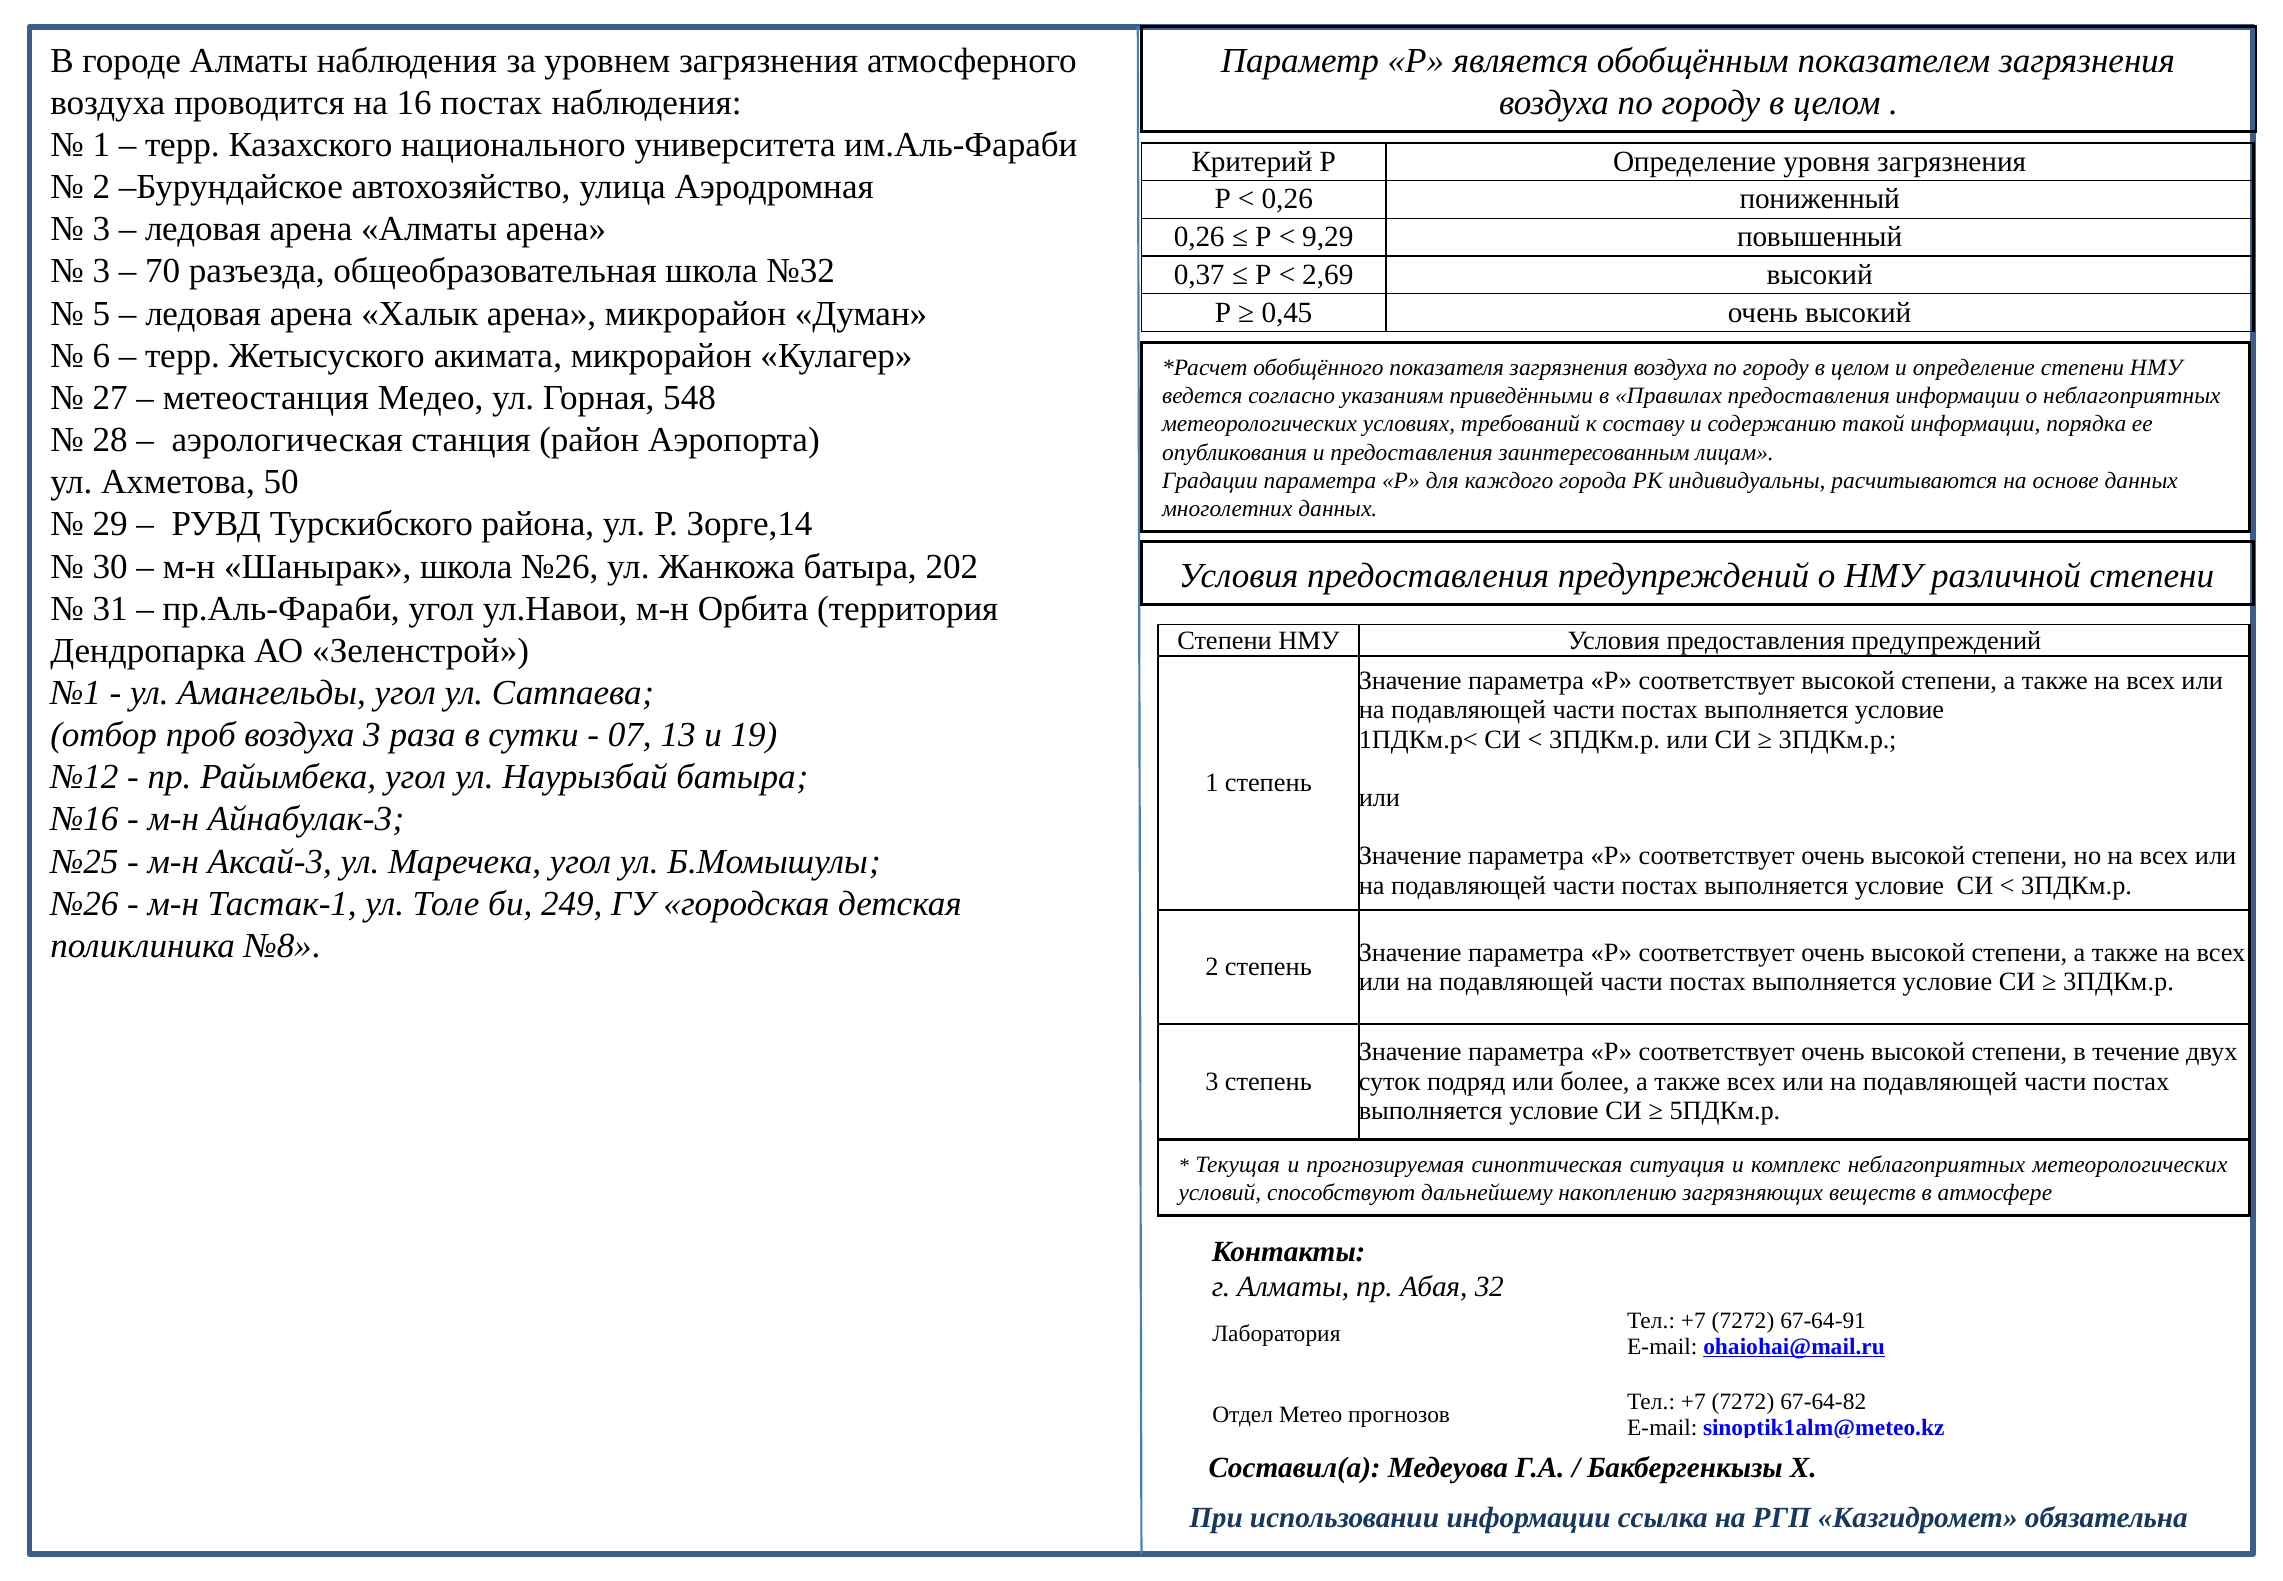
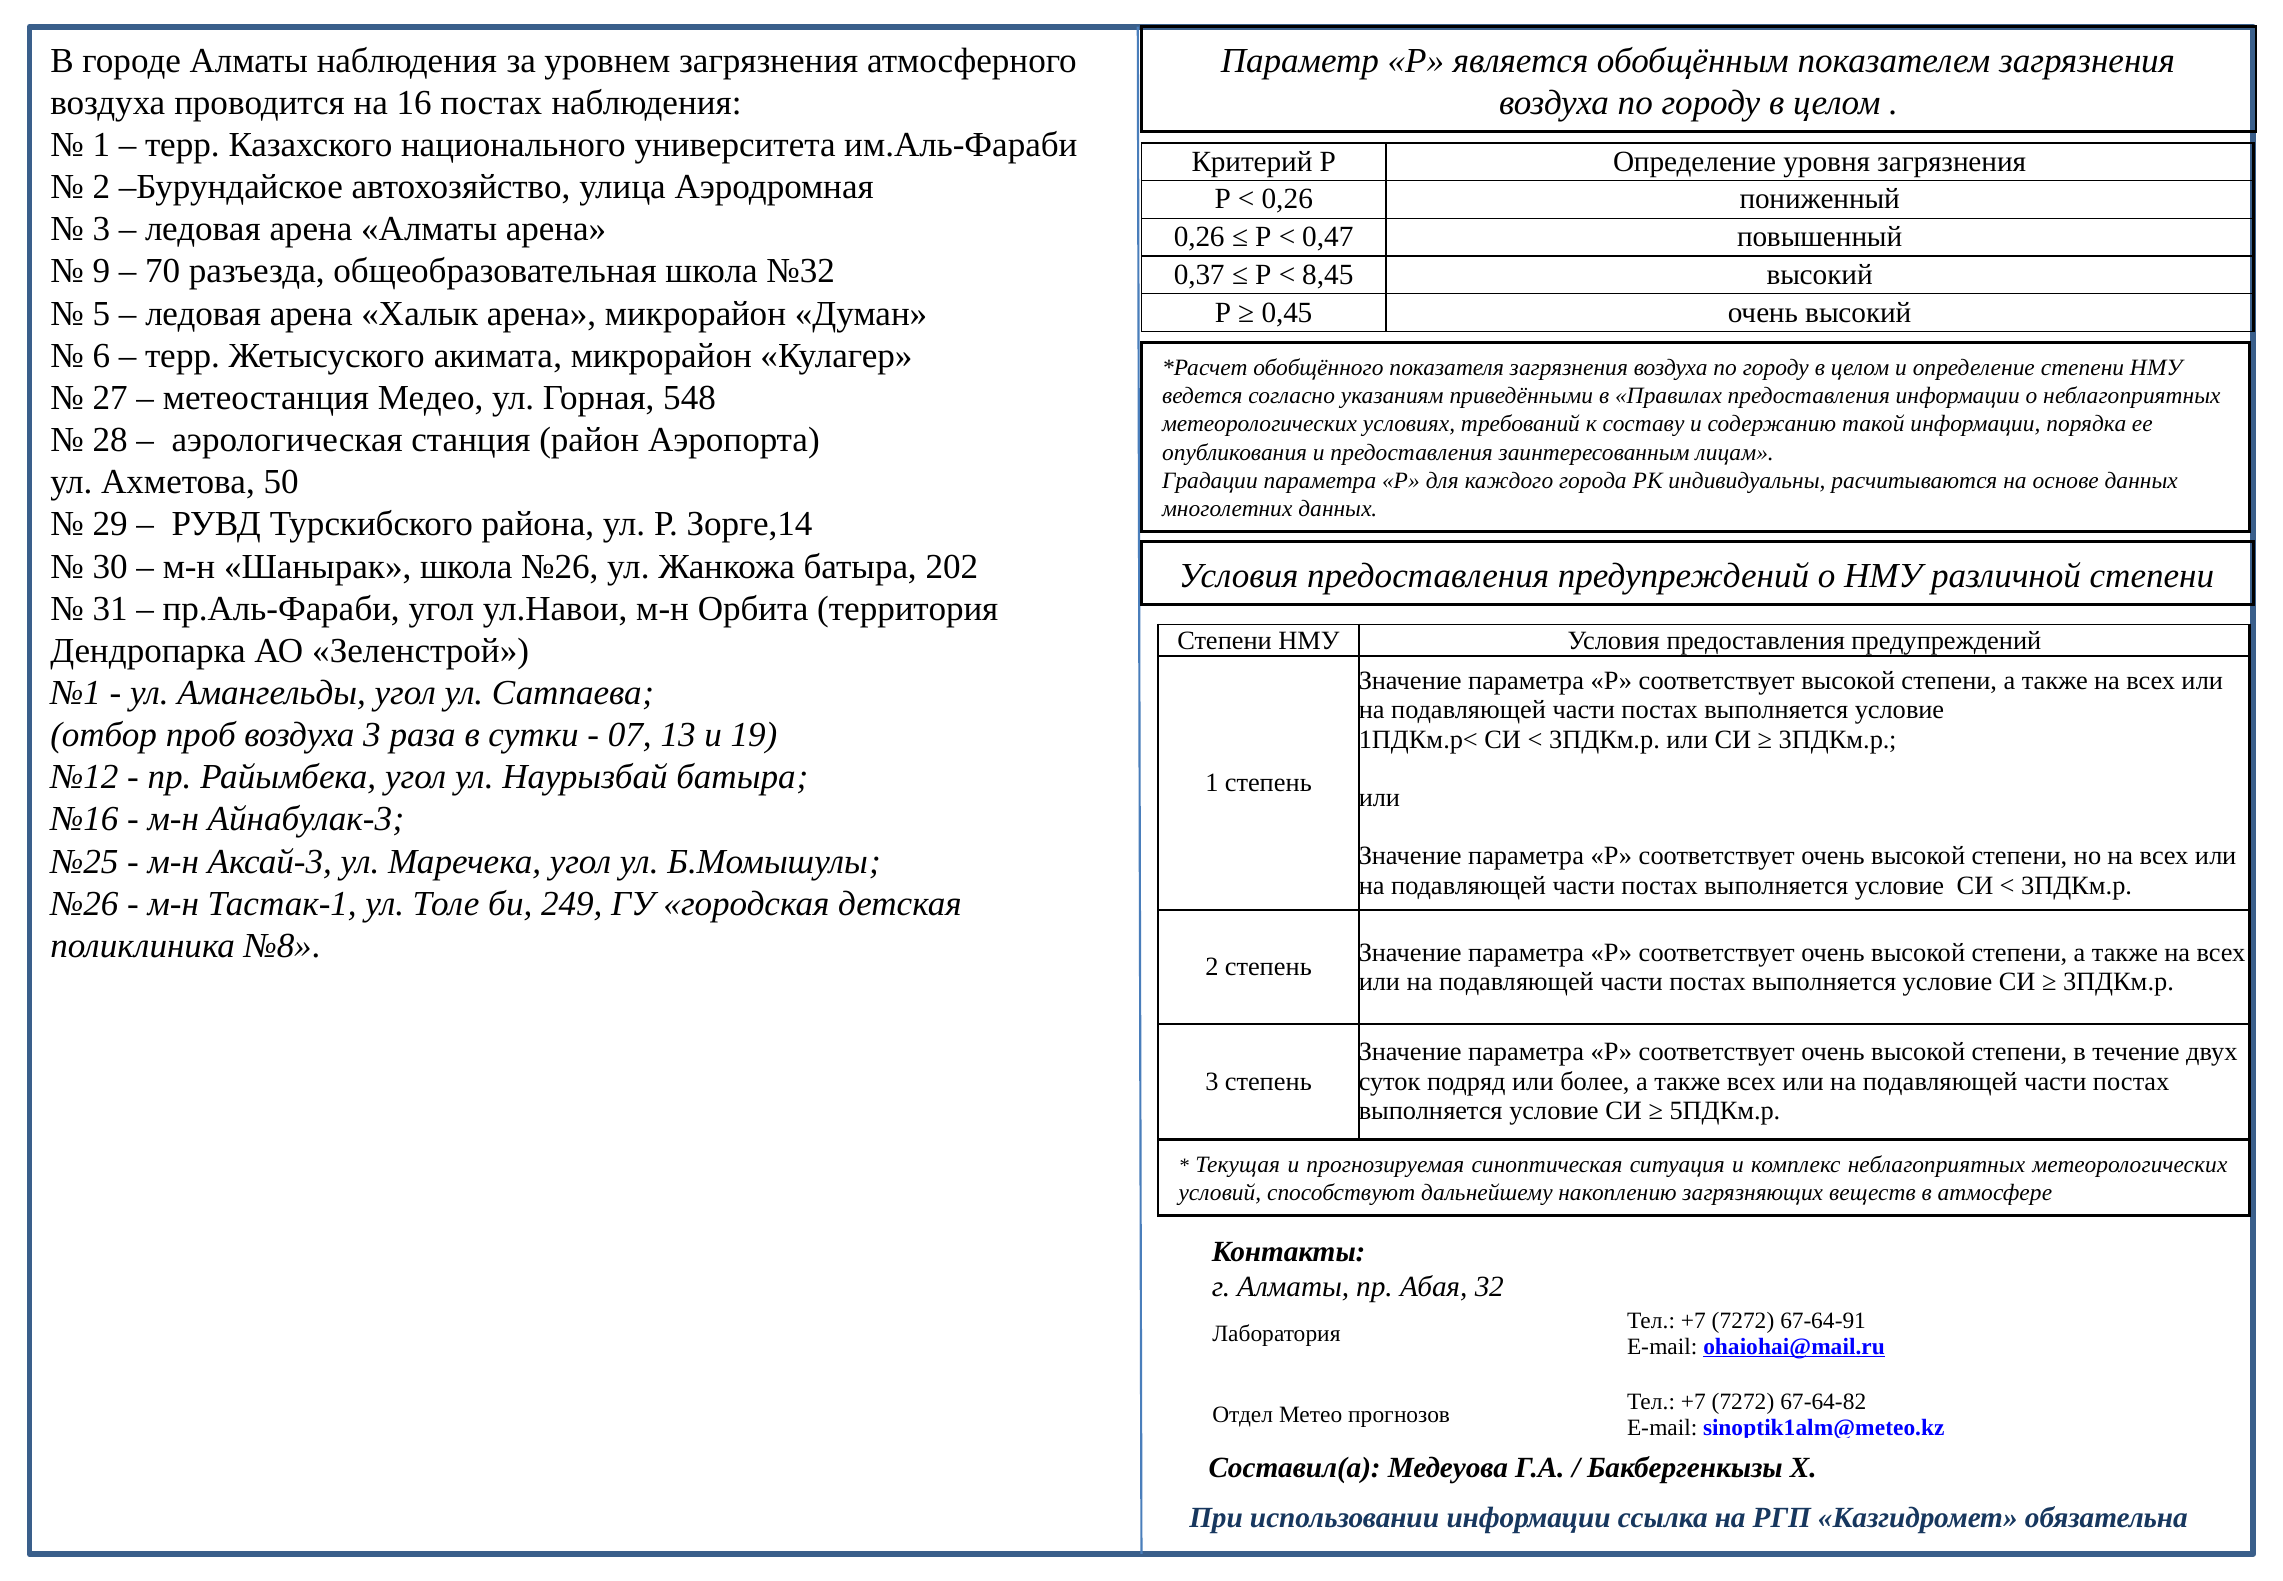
9,29: 9,29 -> 0,47 (1328, 237)
3: 3 -> 9 (101, 271)
2,69: 2,69 -> 8,45 (1328, 275)
